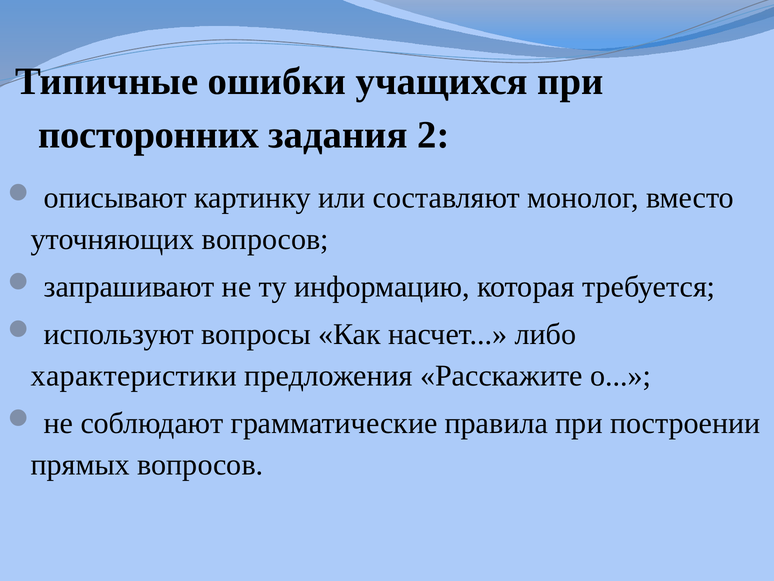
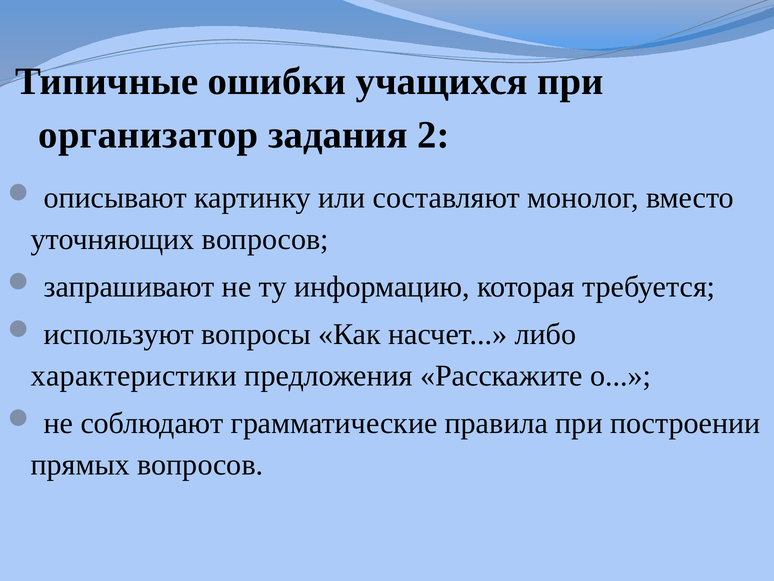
посторонних: посторонних -> организатор (148, 135)
